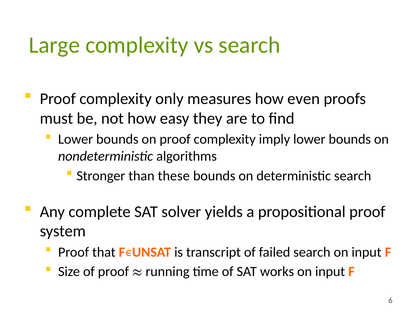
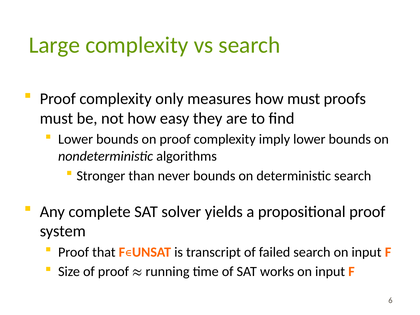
how even: even -> must (304, 99)
these: these -> never (174, 176)
